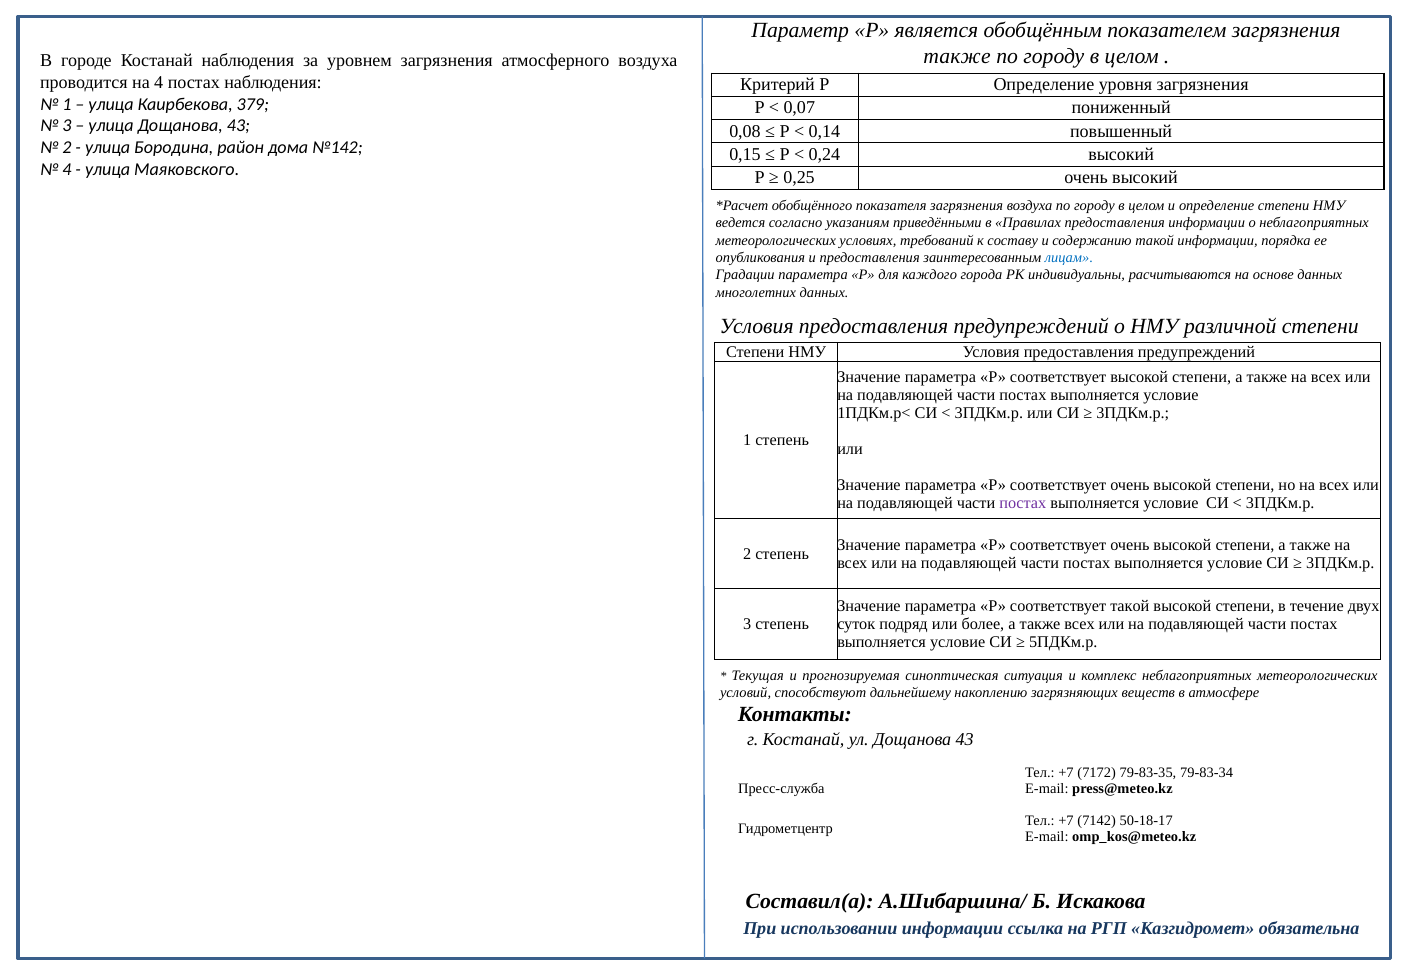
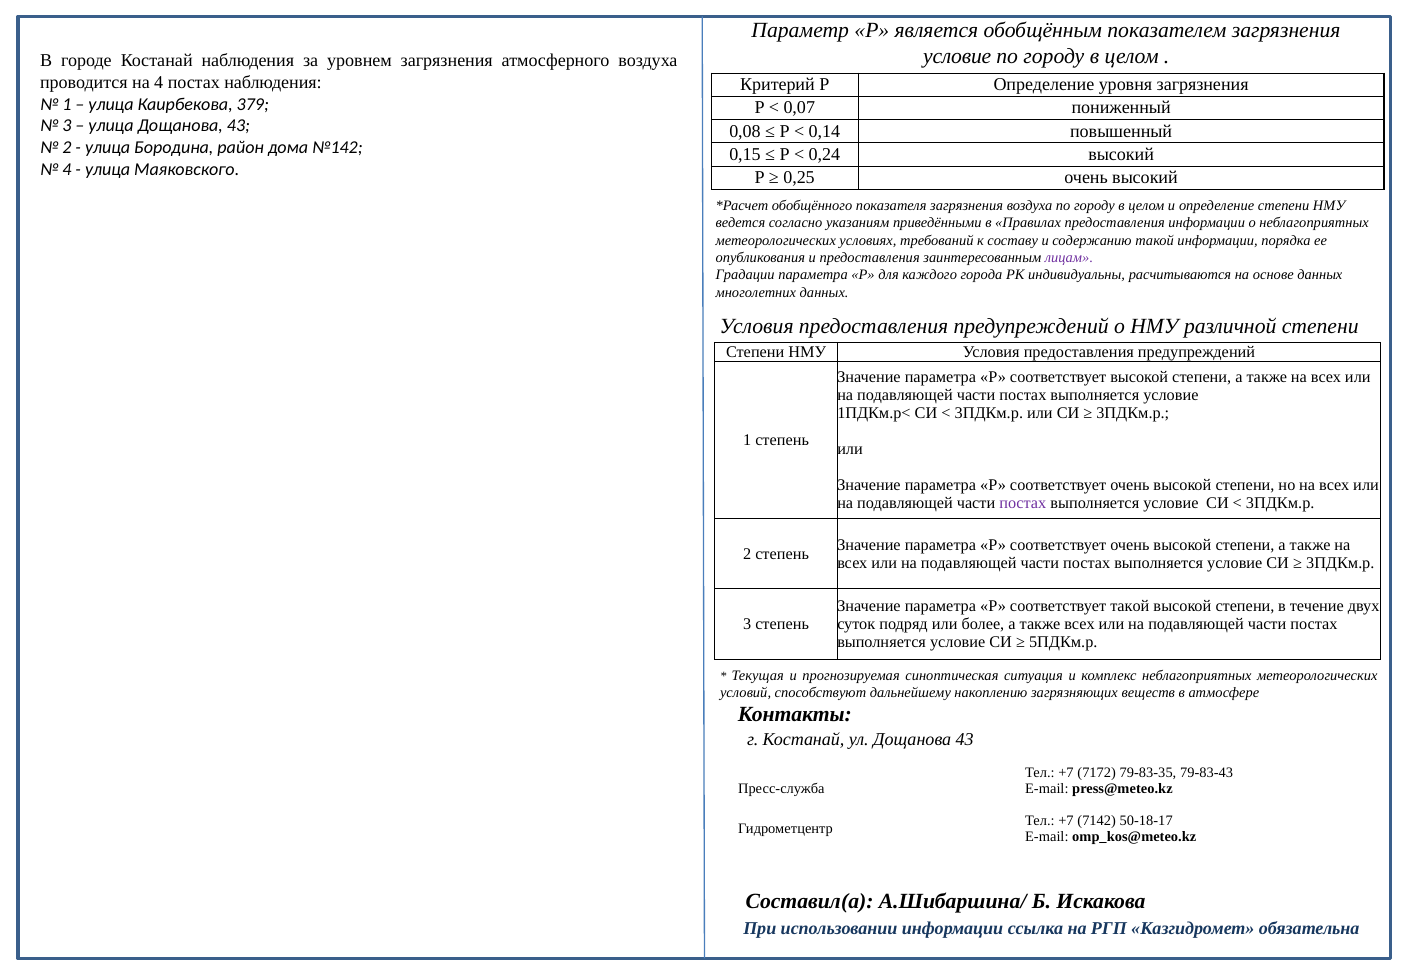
также: также -> условие (957, 56)
лицам colour: blue -> purple (1069, 258)
79-83-34: 79-83-34 -> 79-83-43 (1207, 773)
